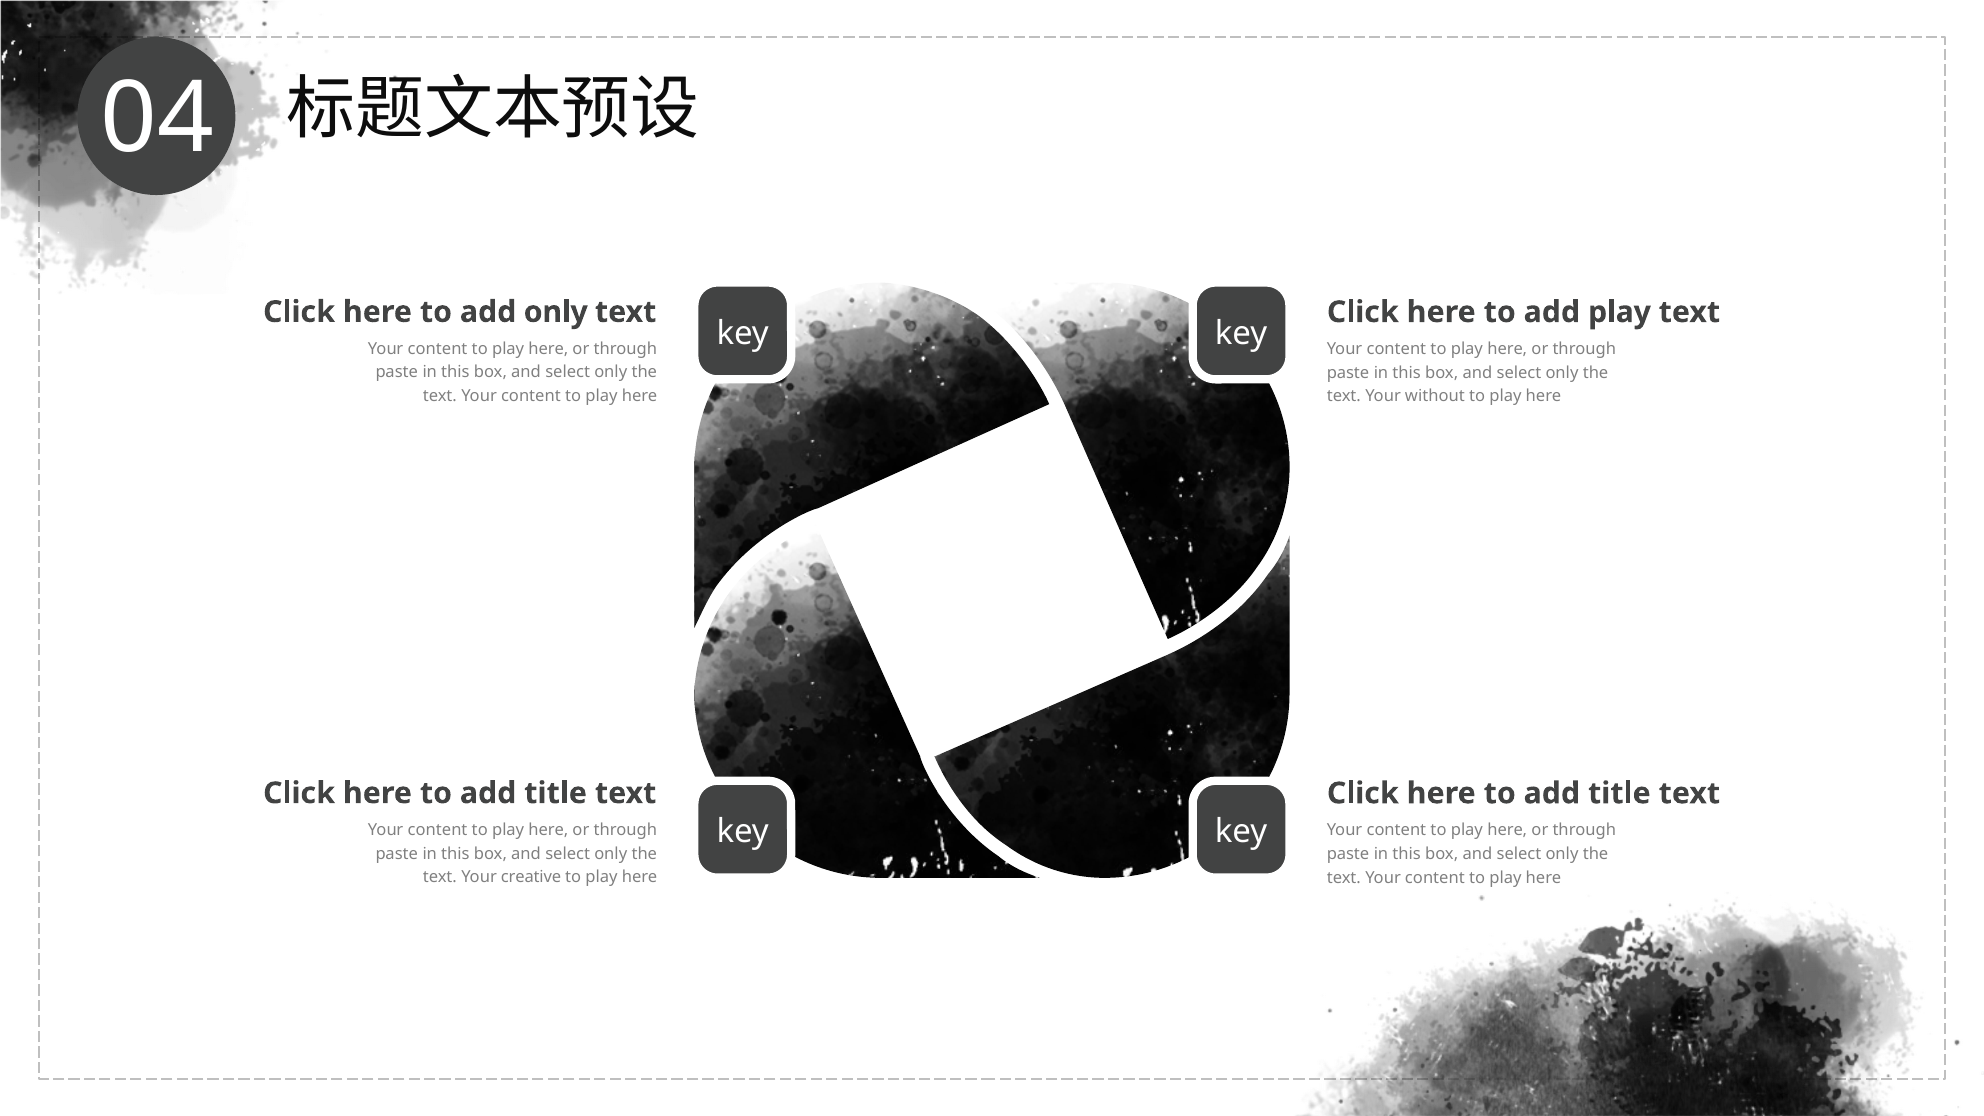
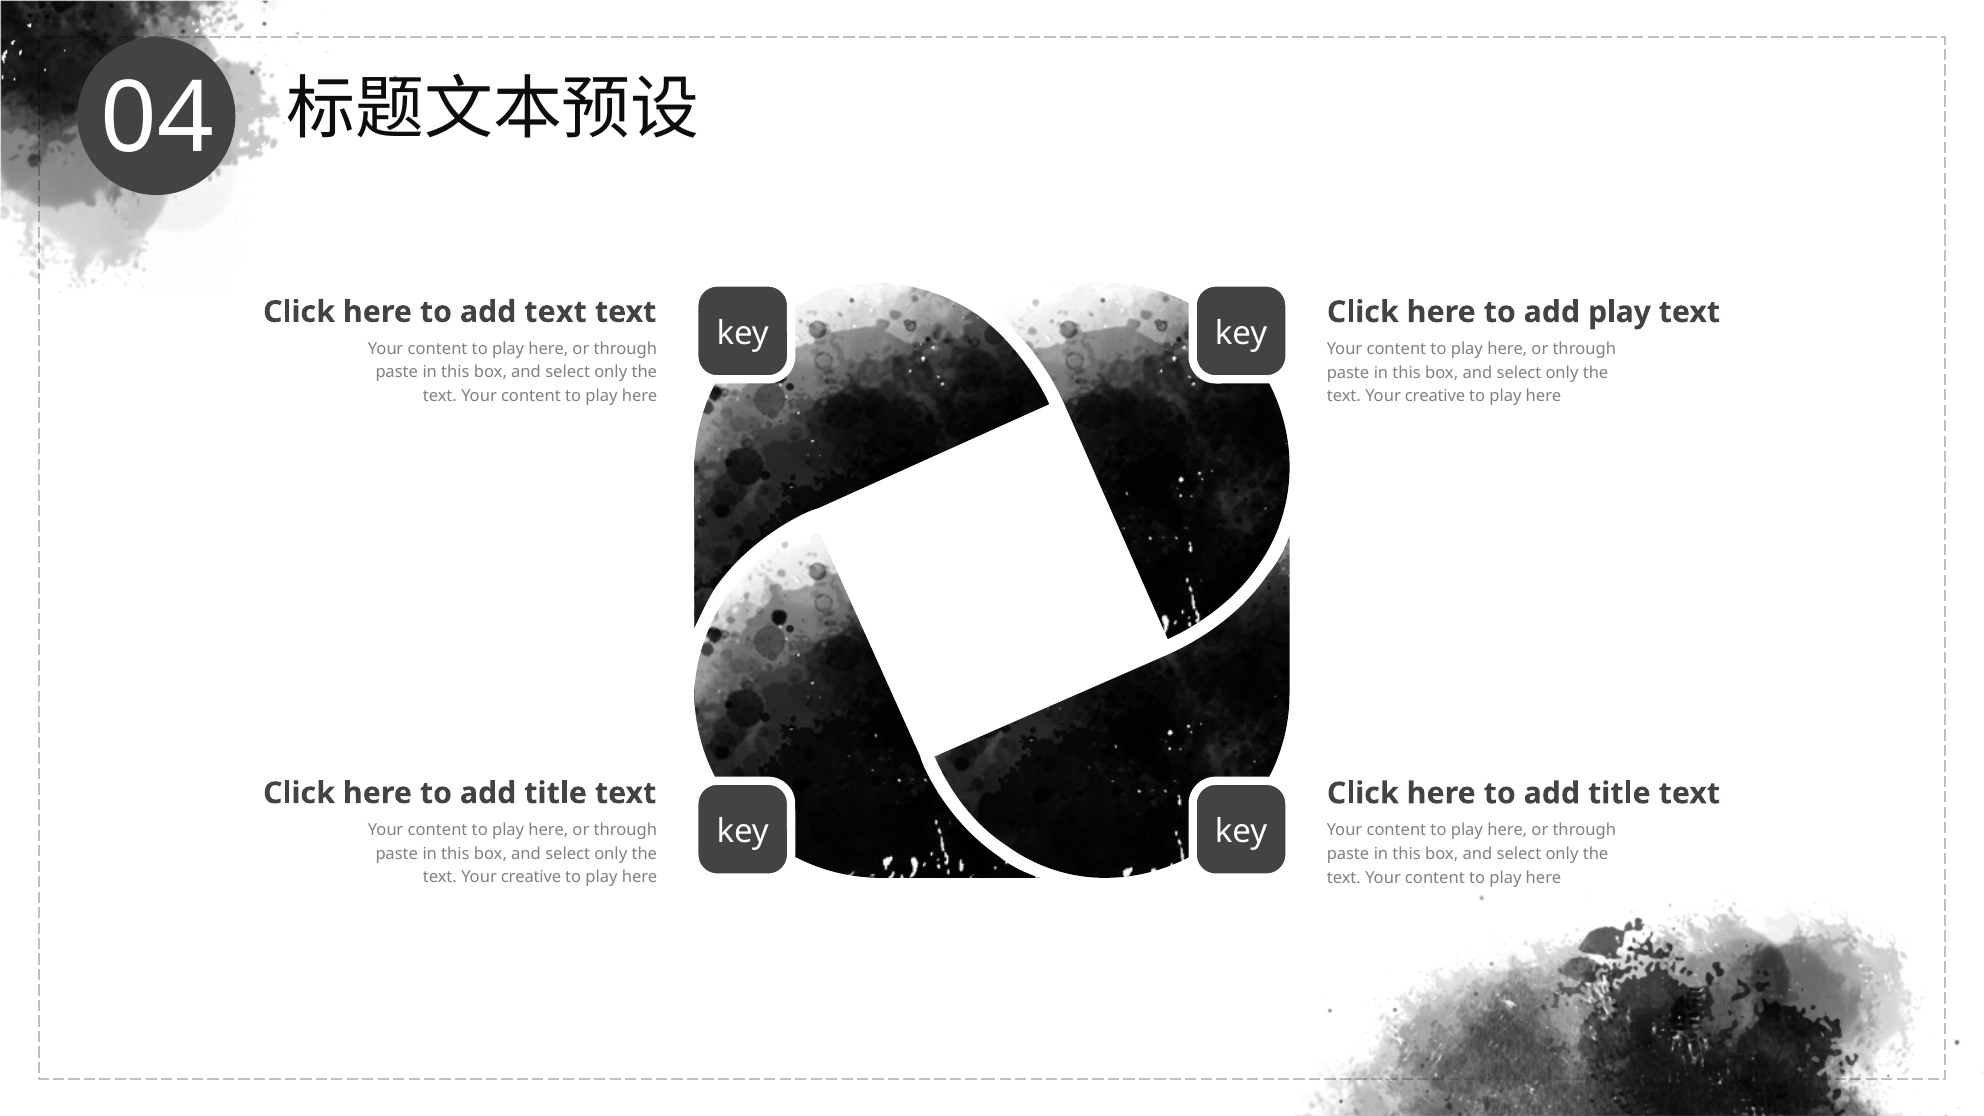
add only: only -> text (555, 312)
without: without -> creative (1435, 396)
